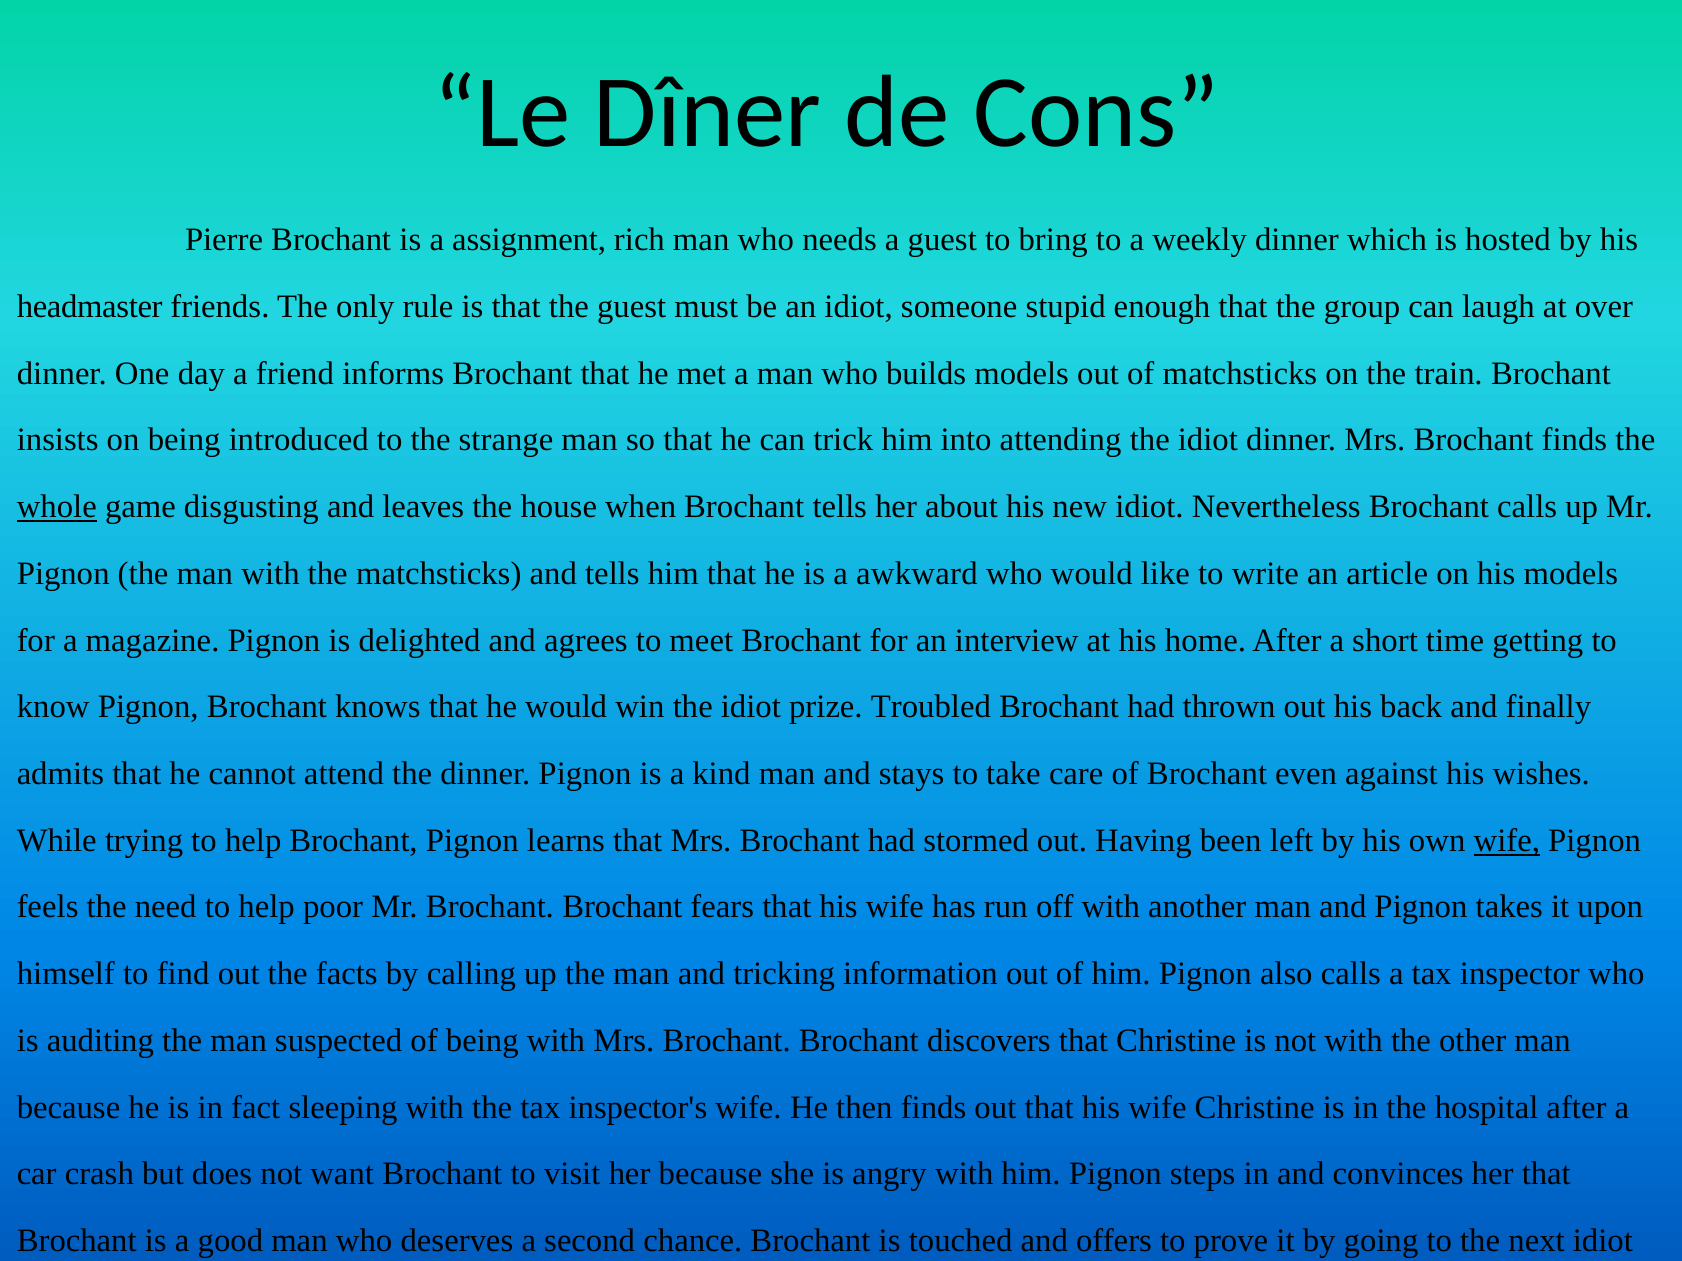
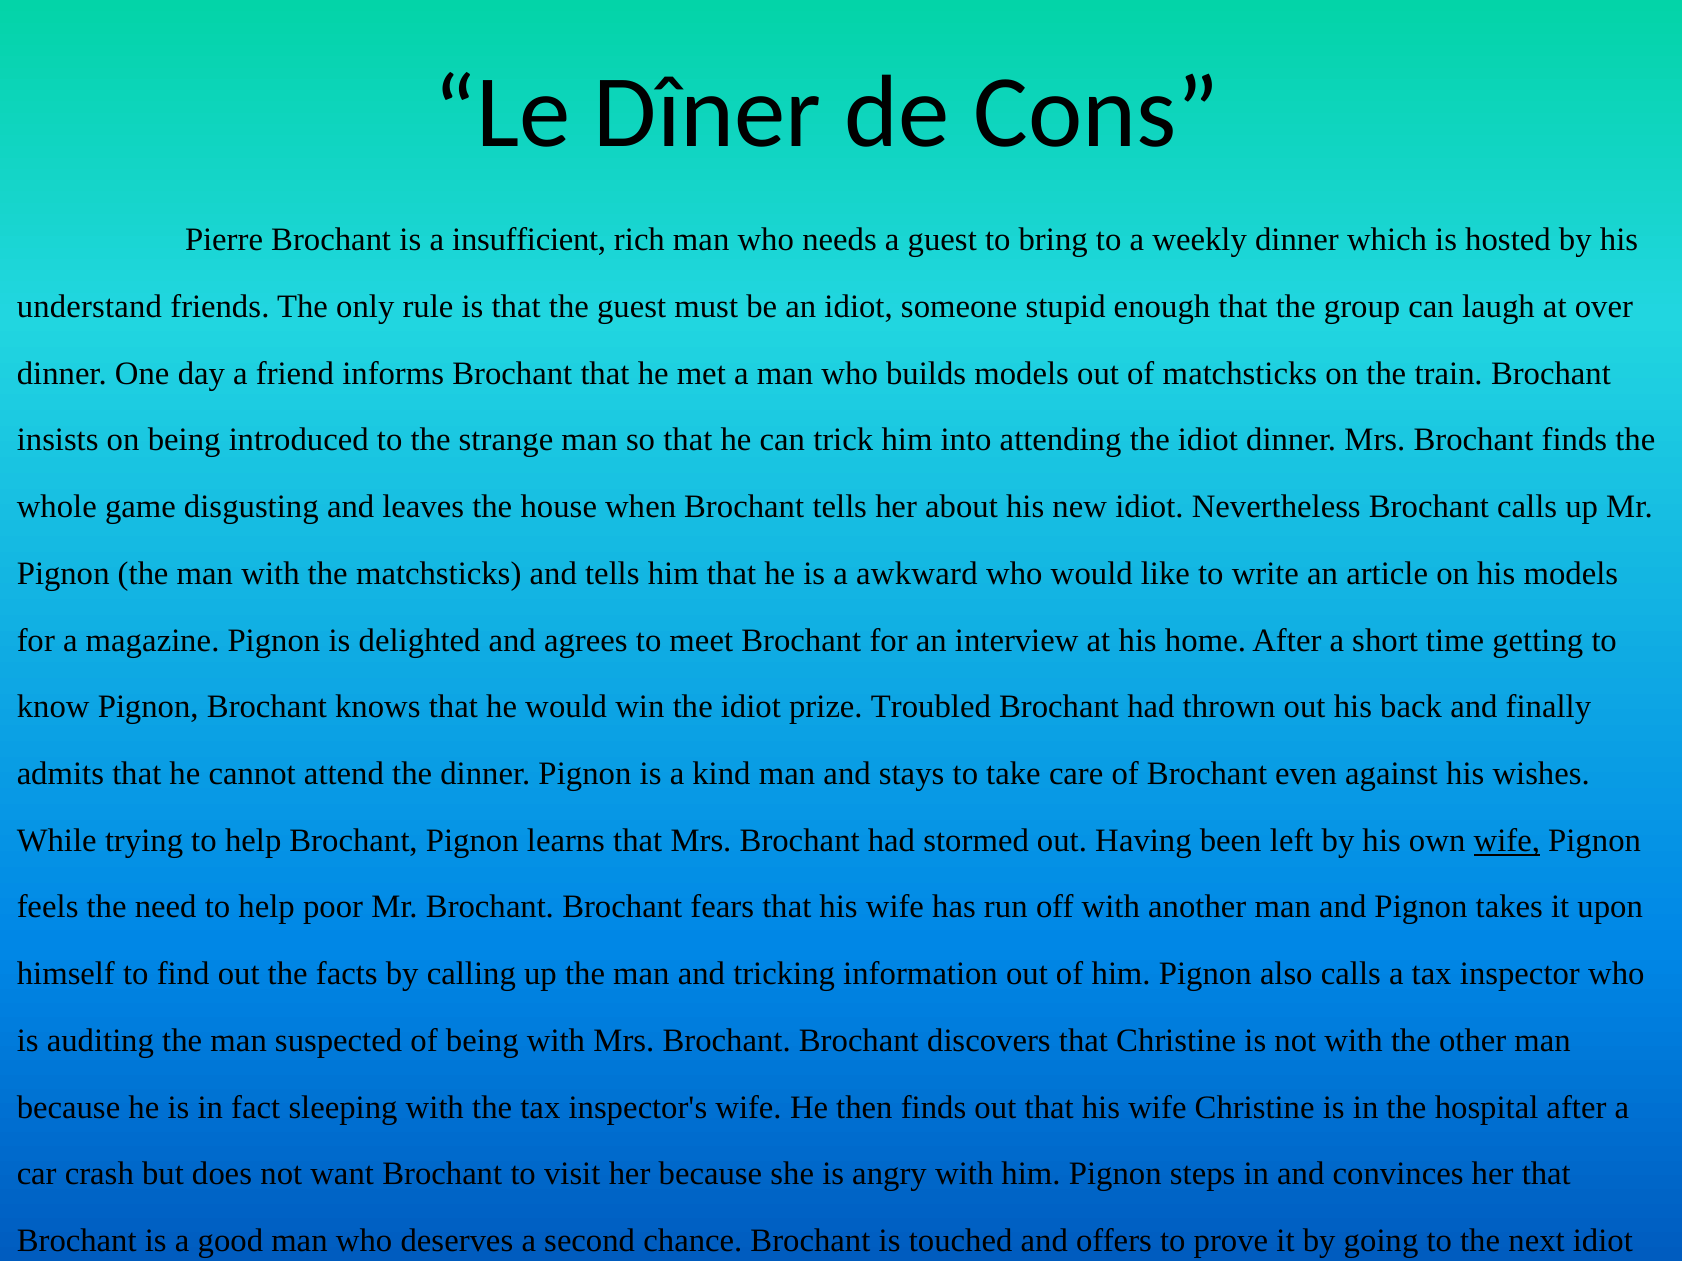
assignment: assignment -> insufficient (529, 240)
headmaster: headmaster -> understand (89, 307)
whole underline: present -> none (57, 507)
